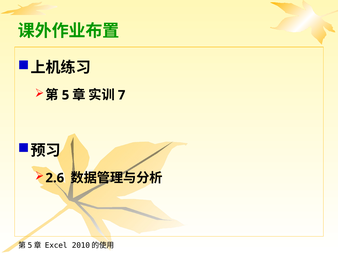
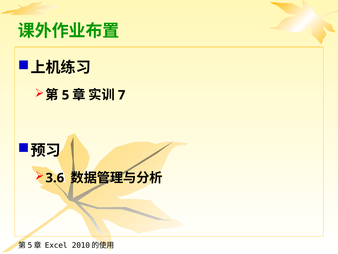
2.6: 2.6 -> 3.6 (55, 178)
